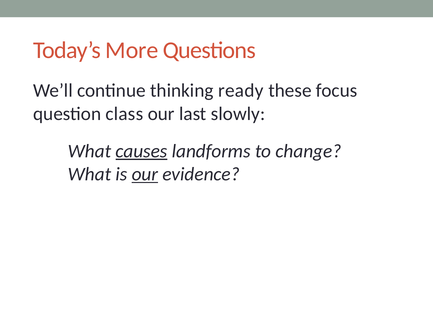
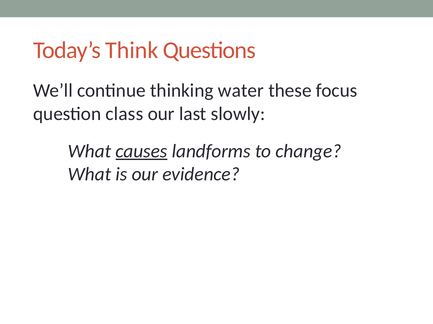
More: More -> Think (132, 50)
ready: ready -> water (241, 91)
our underline: present -> none (145, 175)
